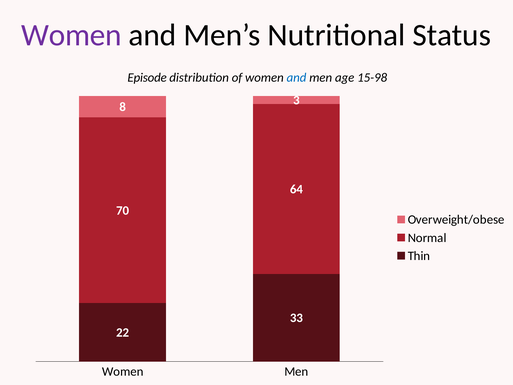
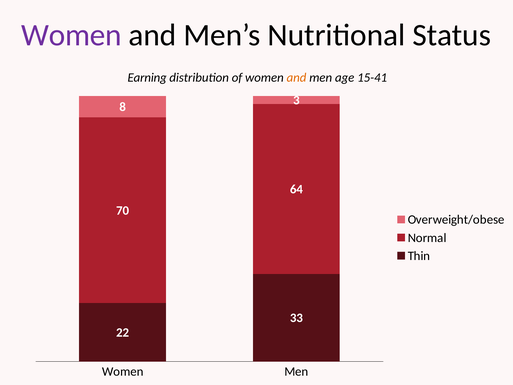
Episode: Episode -> Earning (147, 77)
and colour: blue -> orange (297, 77)
15-98: 15-98 -> 15-41 (372, 77)
